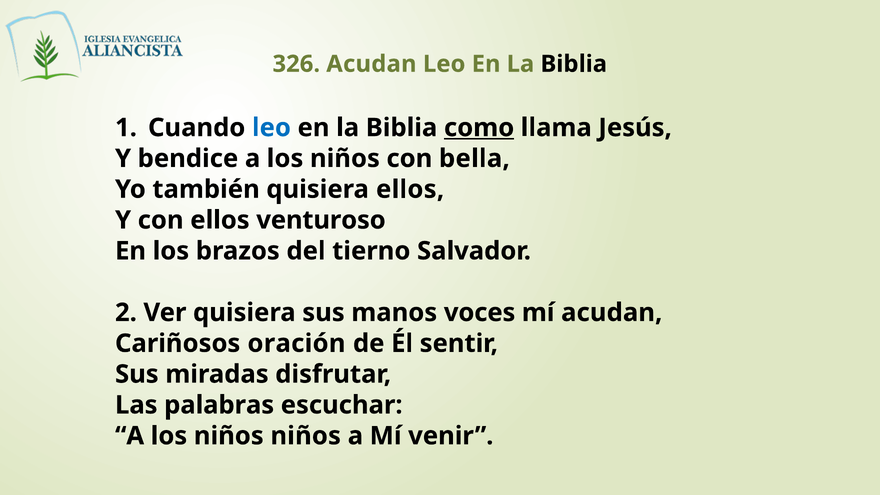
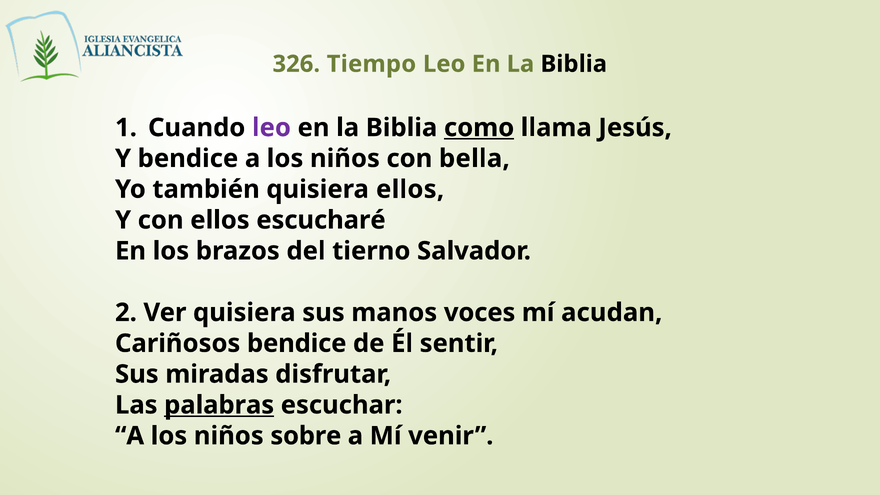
326 Acudan: Acudan -> Tiempo (371, 64)
leo colour: blue -> purple (271, 128)
venturoso: venturoso -> escucharé (321, 220)
Cariñosos oración: oración -> bendice (297, 343)
palabras underline: none -> present (219, 405)
niños niños: niños -> sobre (306, 436)
